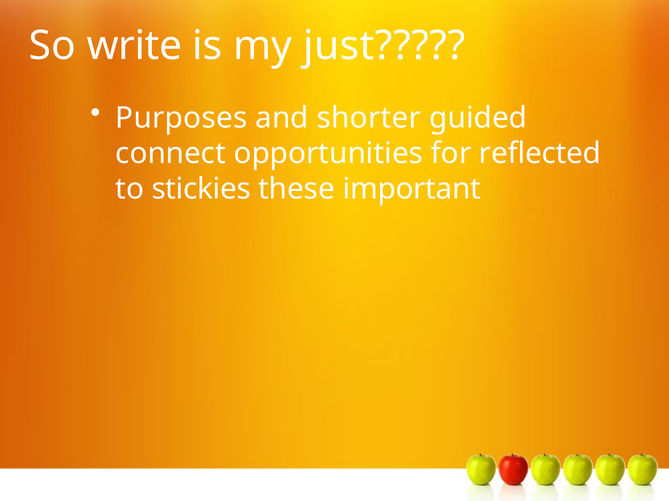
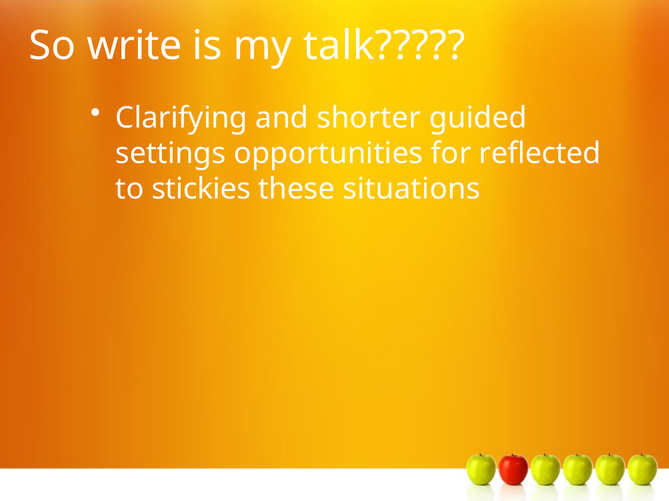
just: just -> talk (384, 46)
Purposes: Purposes -> Clarifying (182, 118)
connect: connect -> settings (171, 154)
important: important -> situations (412, 189)
